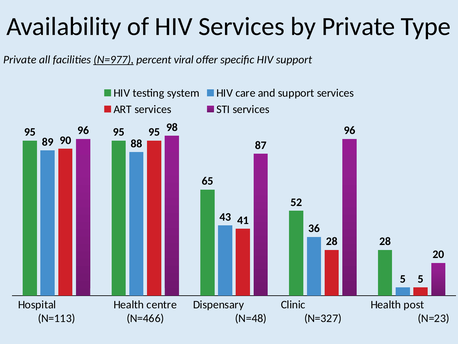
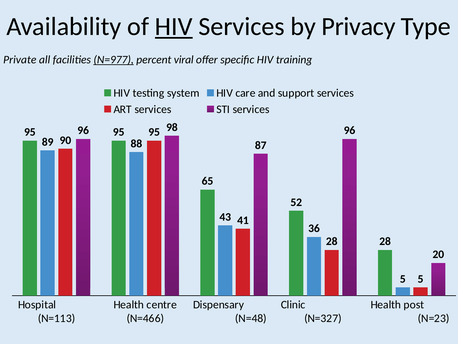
HIV underline: none -> present (174, 27)
by Private: Private -> Privacy (359, 27)
HIV support: support -> training (294, 60)
